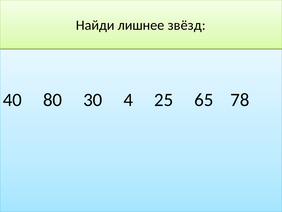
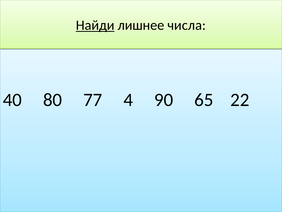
Найди underline: none -> present (95, 25)
звёзд: звёзд -> числа (187, 25)
30: 30 -> 77 (93, 100)
25: 25 -> 90 (164, 100)
78: 78 -> 22 (240, 100)
